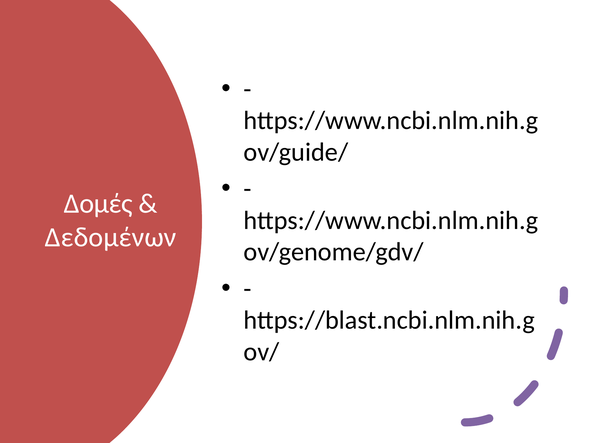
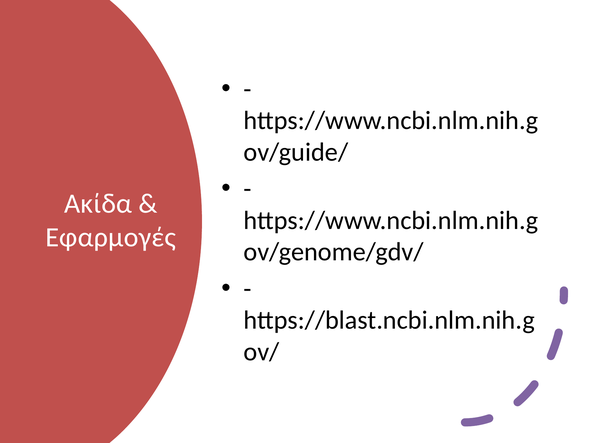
Δομές: Δομές -> Ακίδα (98, 204)
Δεδομένων: Δεδομένων -> Εφαρμογές (111, 237)
